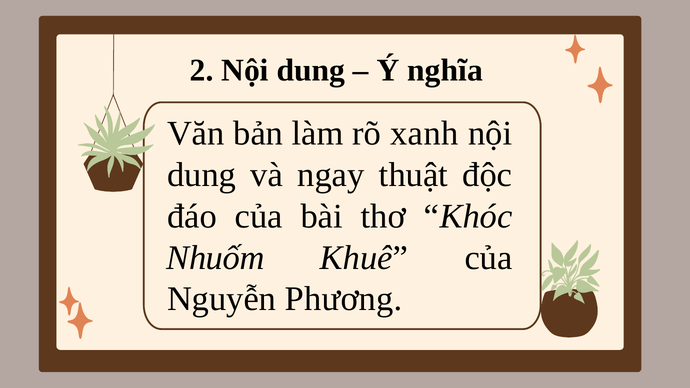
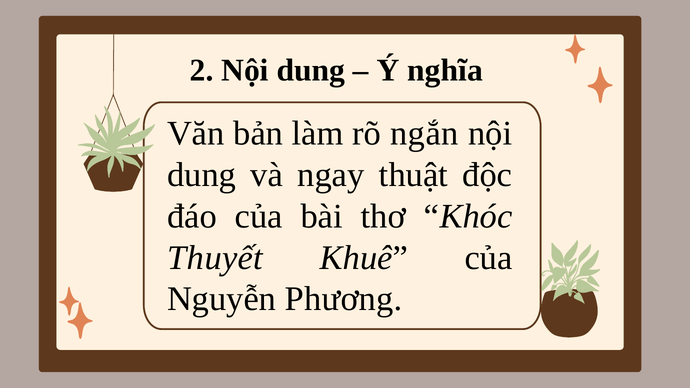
xanh: xanh -> ngắn (424, 134)
Nhuốm: Nhuốm -> Thuyết (215, 258)
